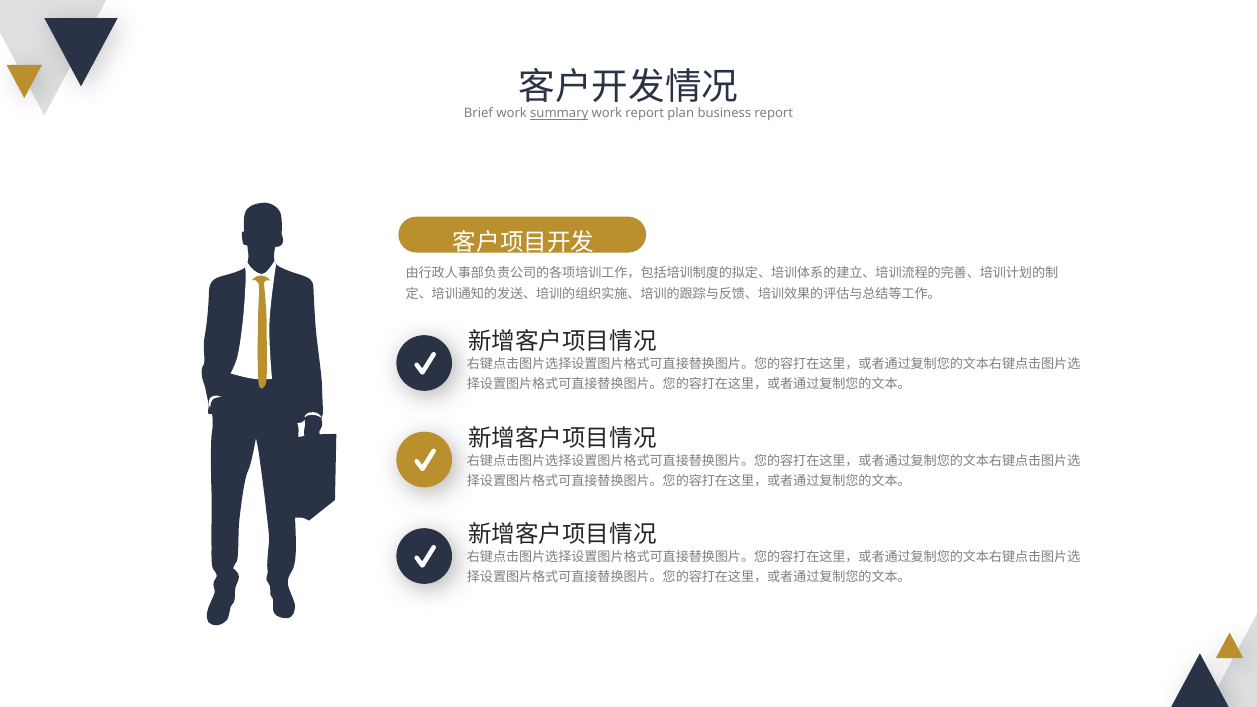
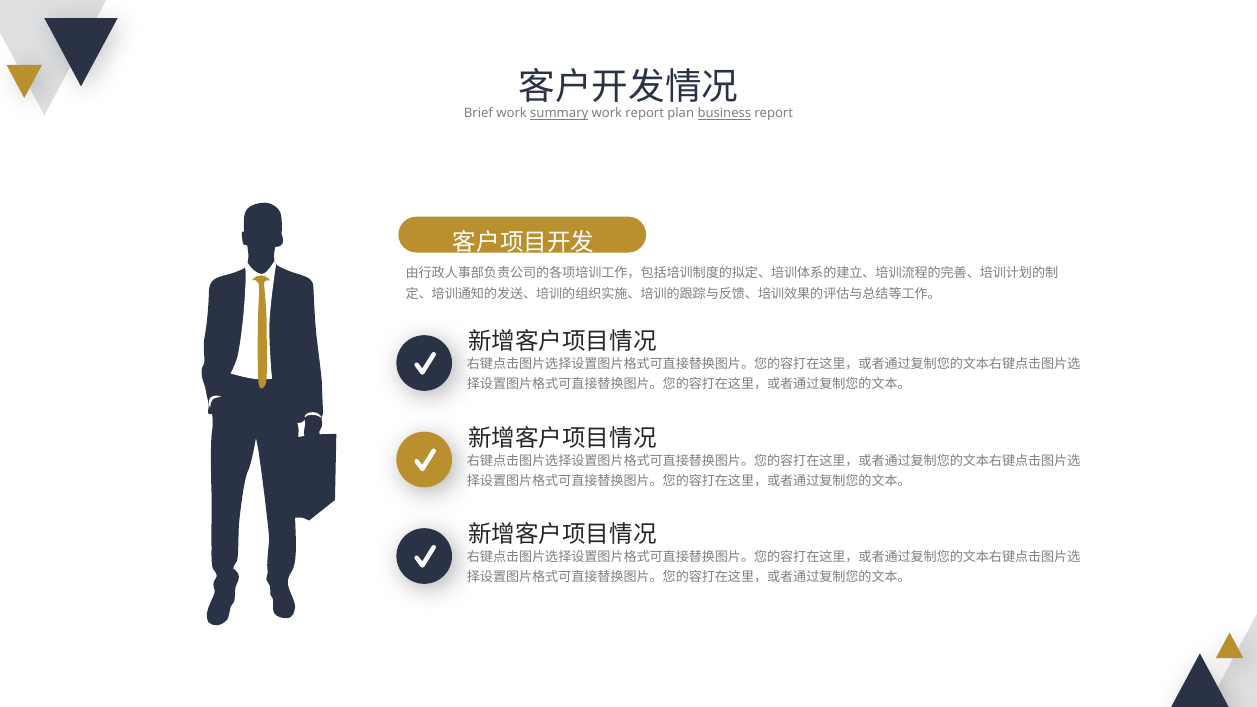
business underline: none -> present (724, 114)
